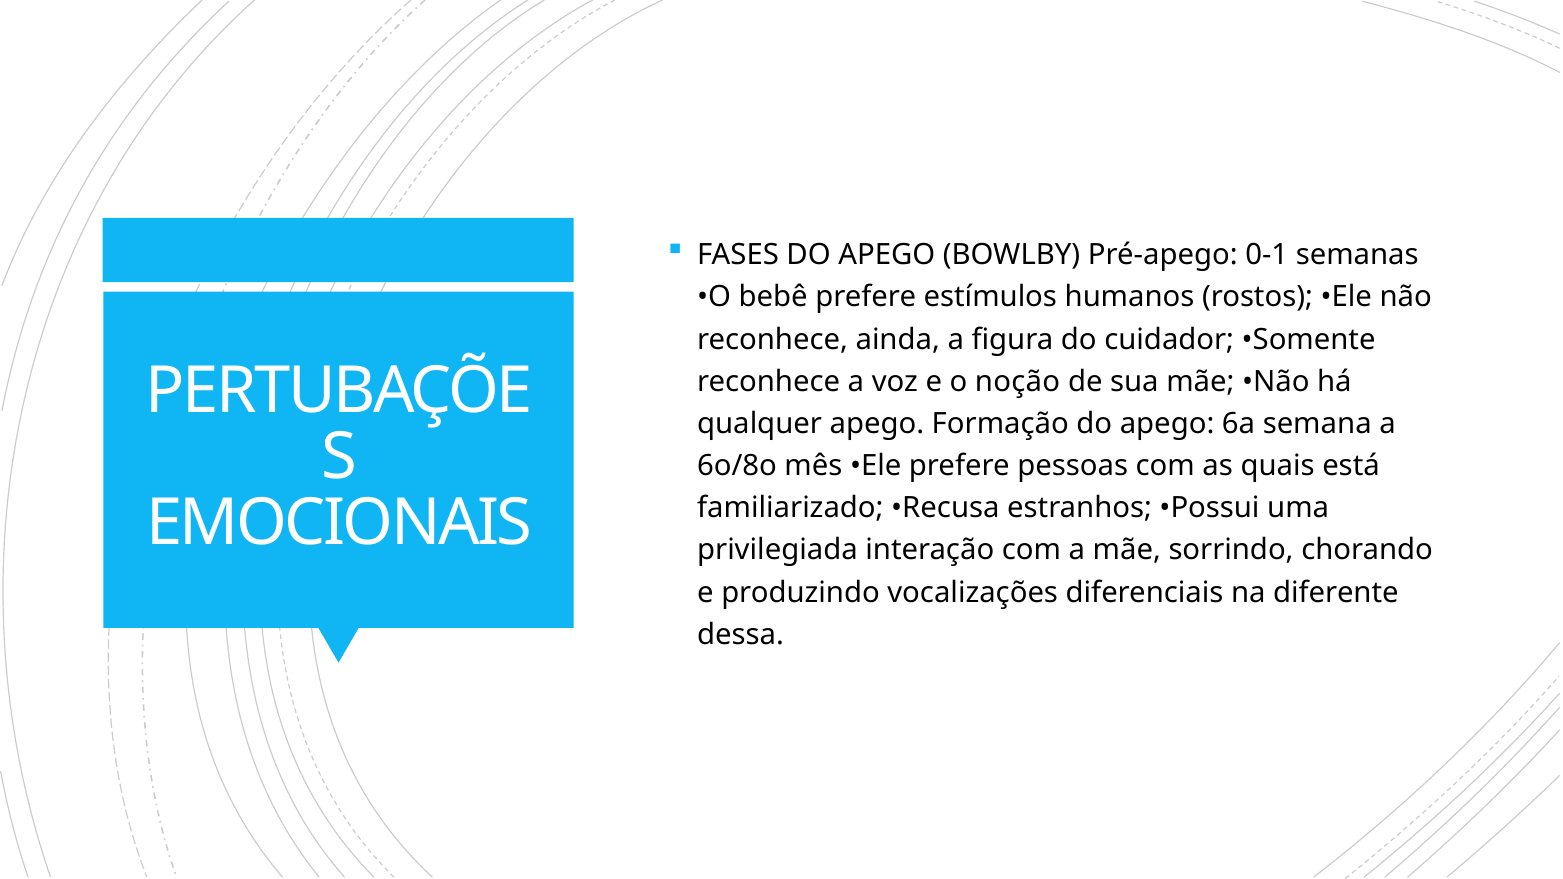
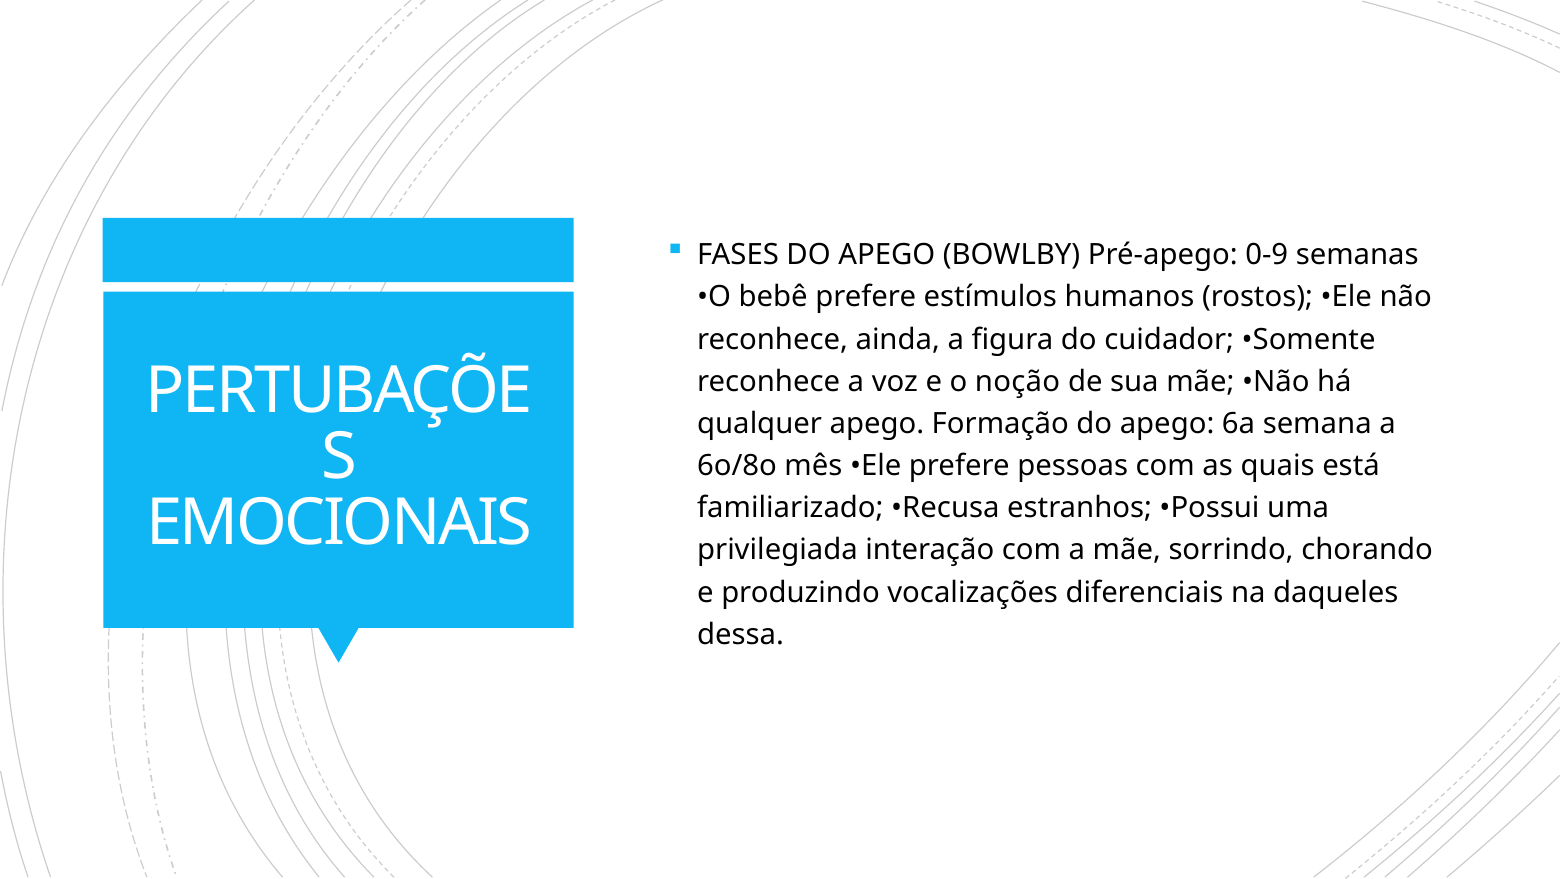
0-1: 0-1 -> 0-9 (1267, 255)
diferente: diferente -> daqueles (1336, 593)
